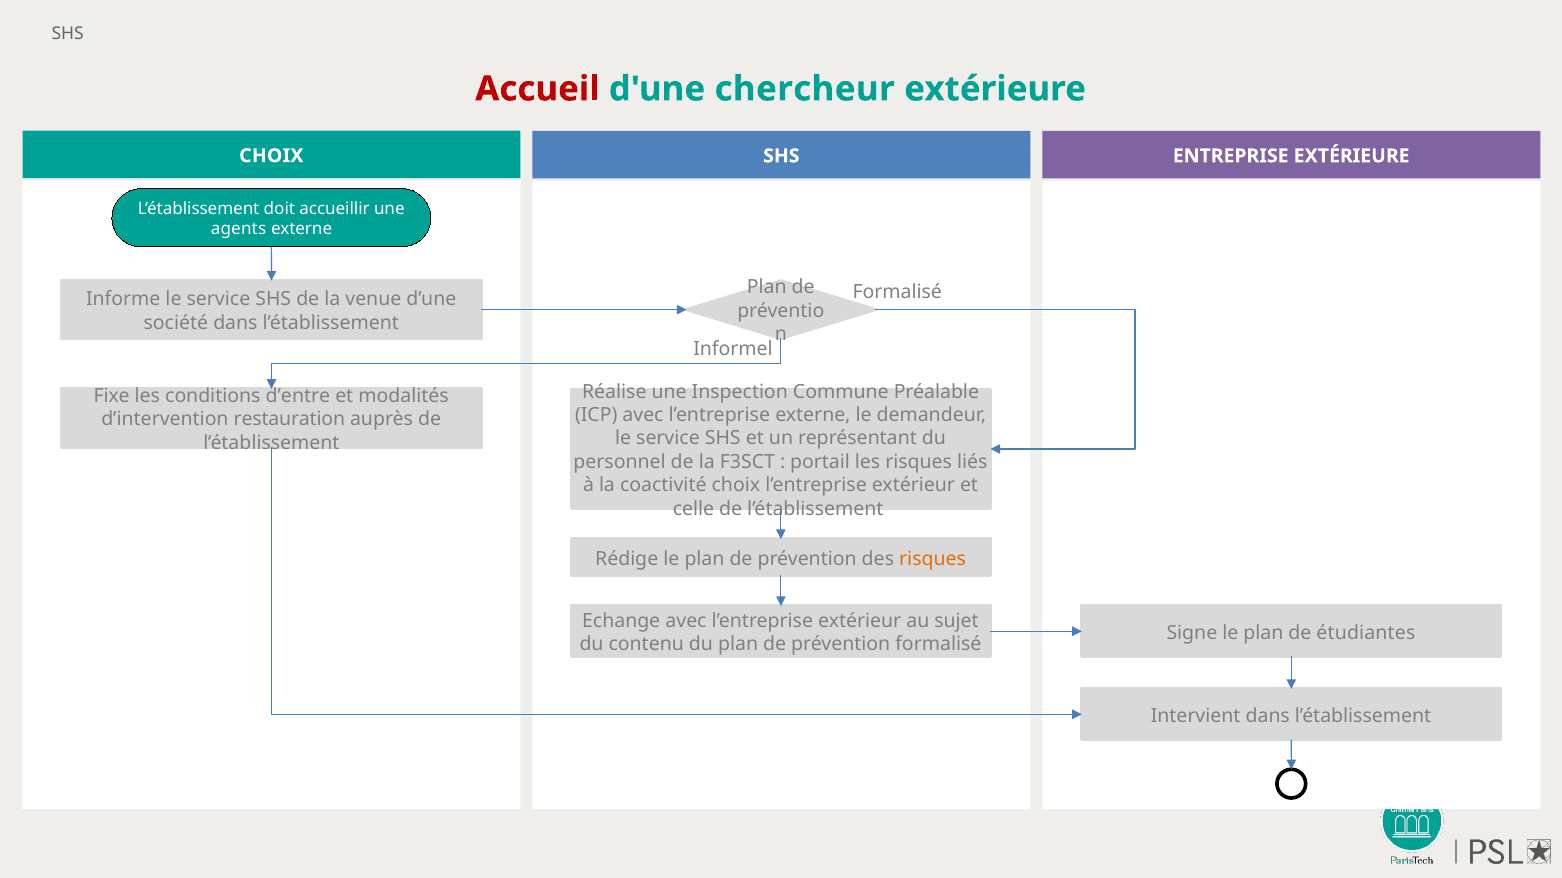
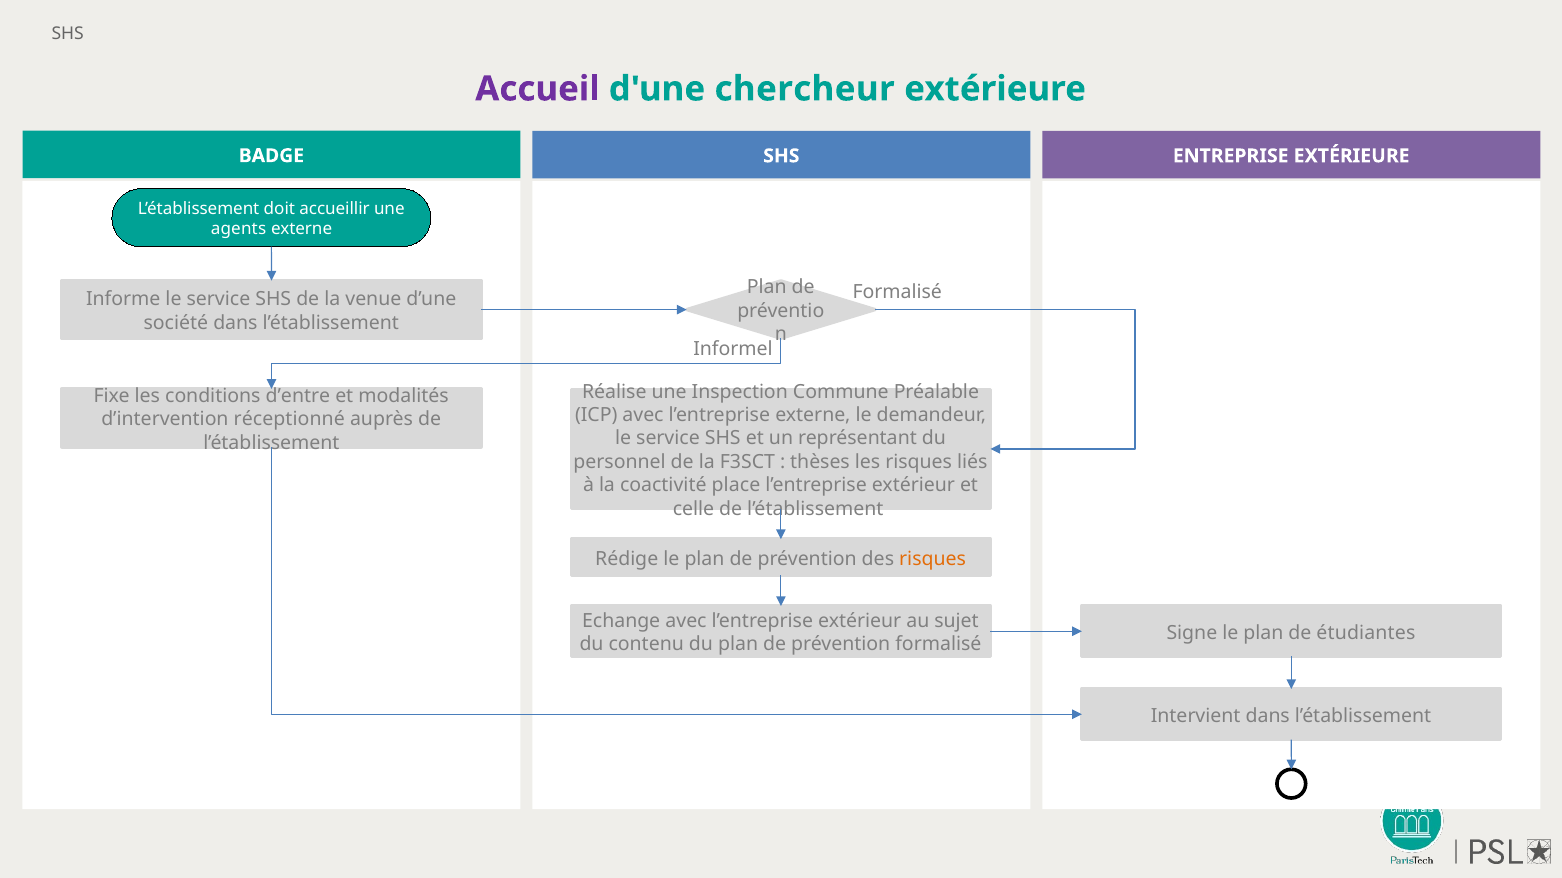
Accueil colour: red -> purple (537, 89)
CHOIX: CHOIX -> BADGE (271, 156)
restauration: restauration -> réceptionné (289, 420)
portail: portail -> thèses (820, 462)
coactivité choix: choix -> place (736, 486)
